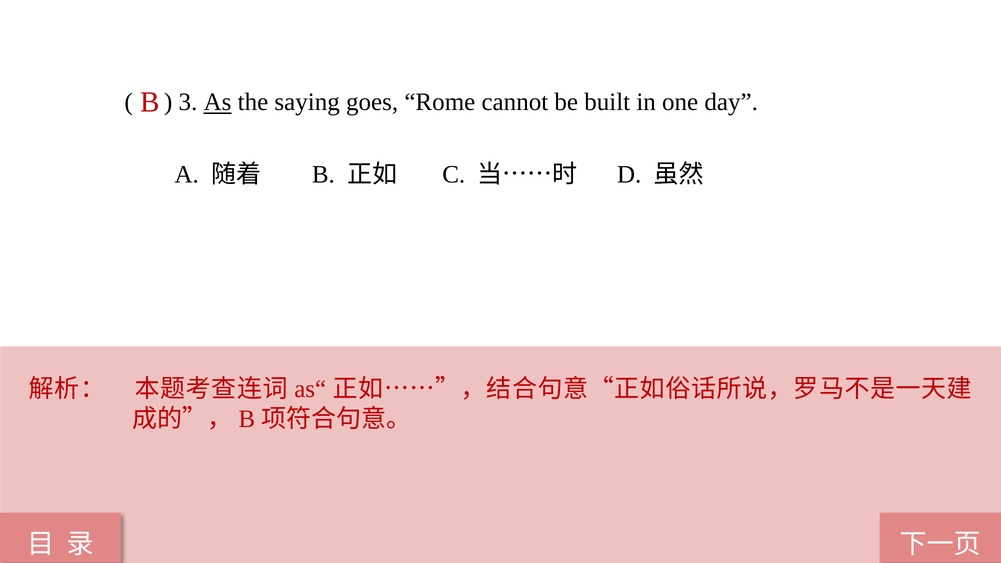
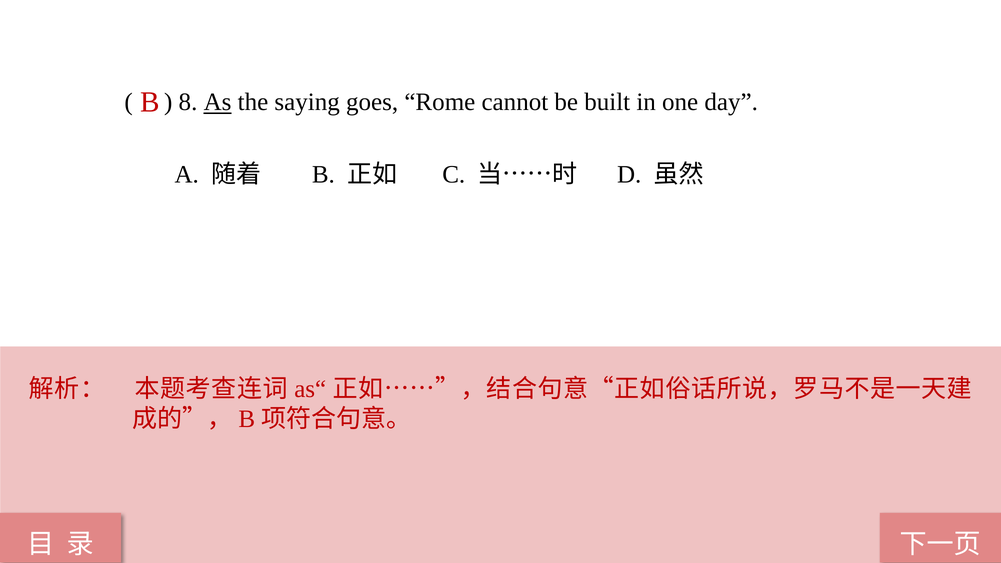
3: 3 -> 8 (188, 102)
